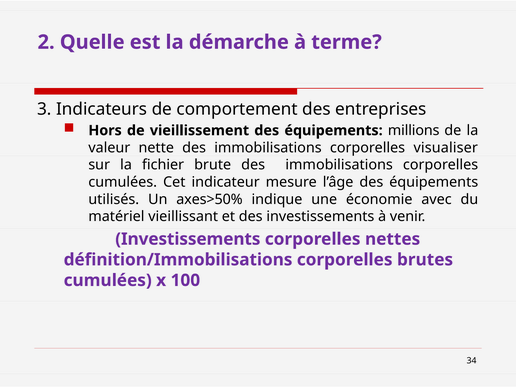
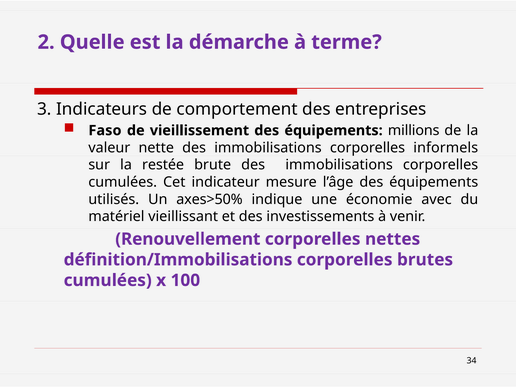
Hors: Hors -> Faso (105, 130)
visualiser: visualiser -> informels (446, 148)
fichier: fichier -> restée (163, 165)
Investissements: Investissements -> Renouvellement (188, 239)
